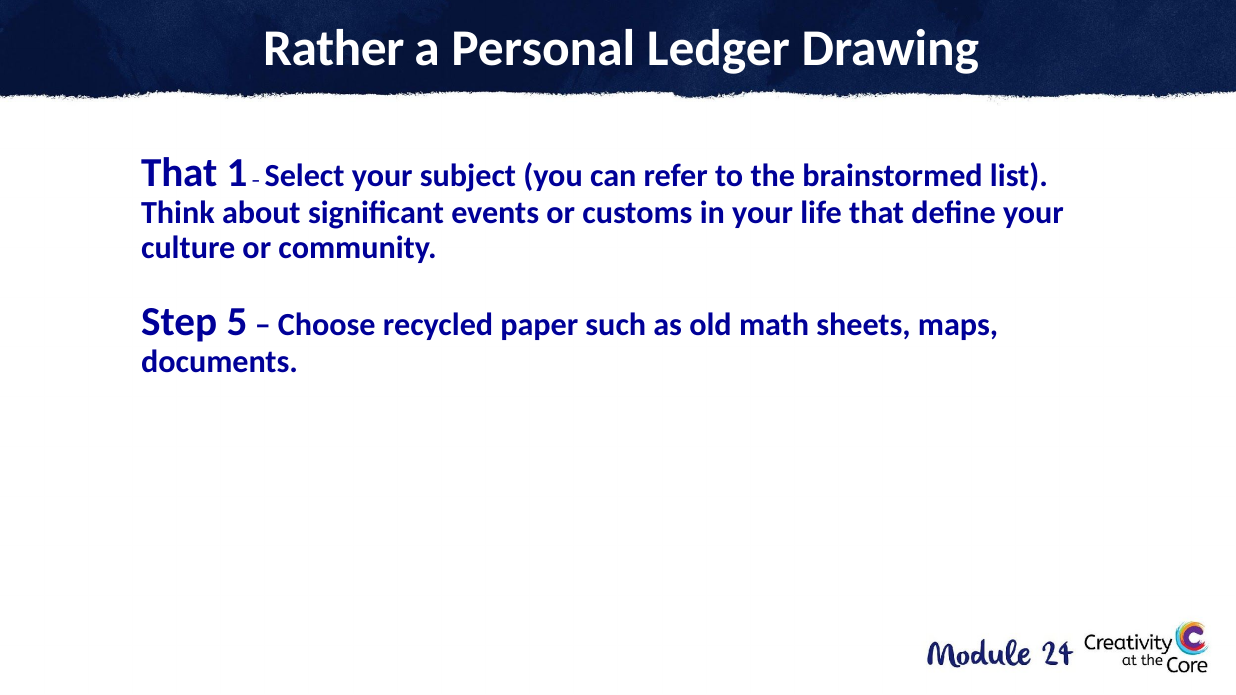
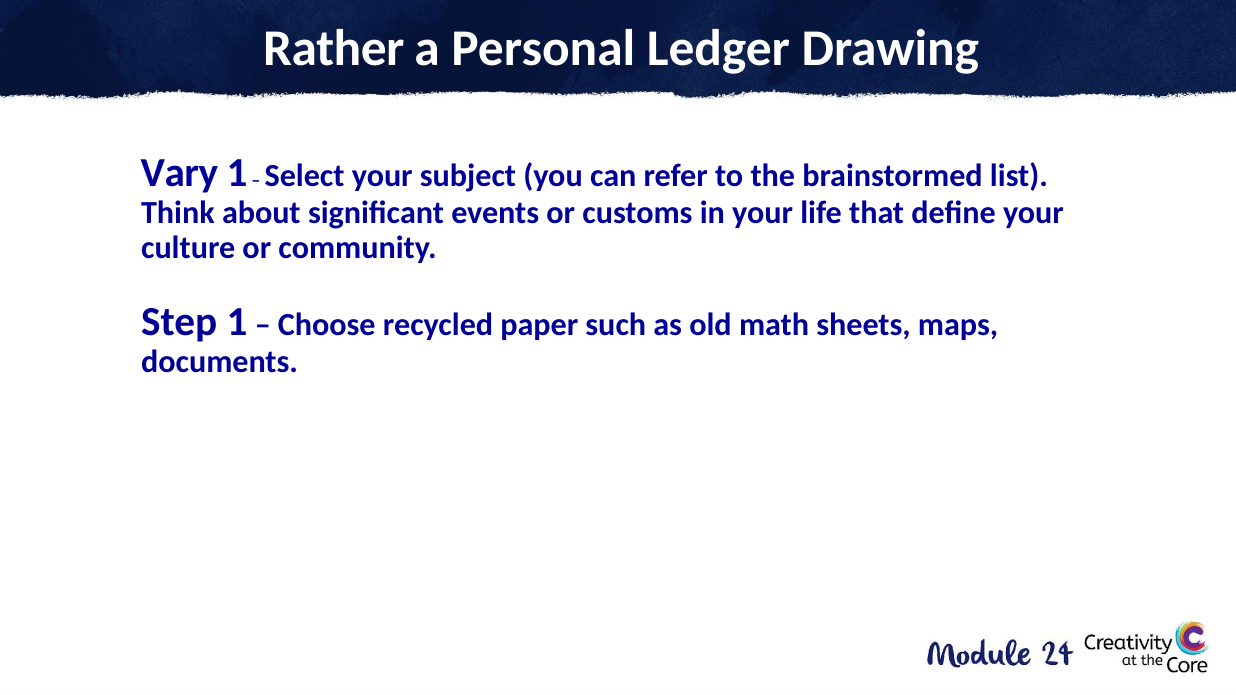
That: That -> Vary (179, 173)
Step 5: 5 -> 1 (237, 322)
